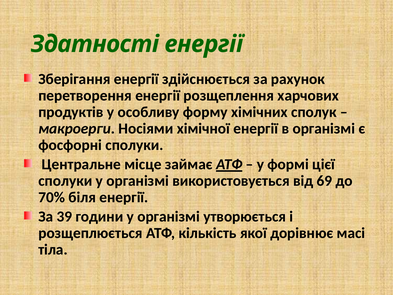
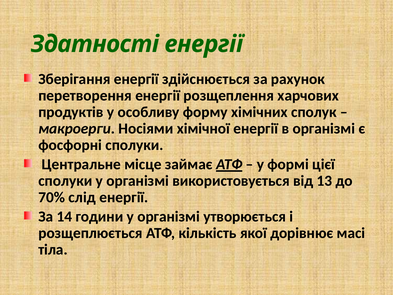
69: 69 -> 13 (324, 181)
біля: біля -> слід (82, 197)
39: 39 -> 14 (64, 216)
